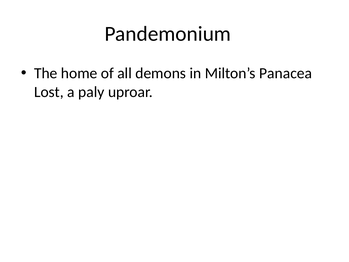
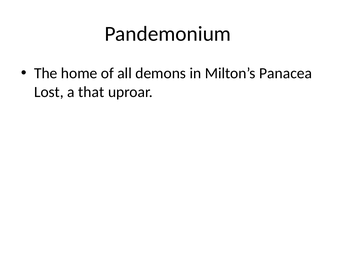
paly: paly -> that (91, 92)
